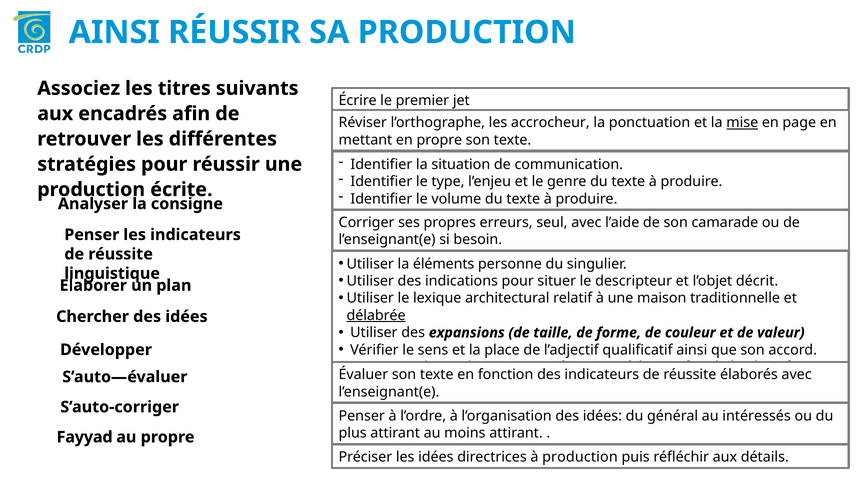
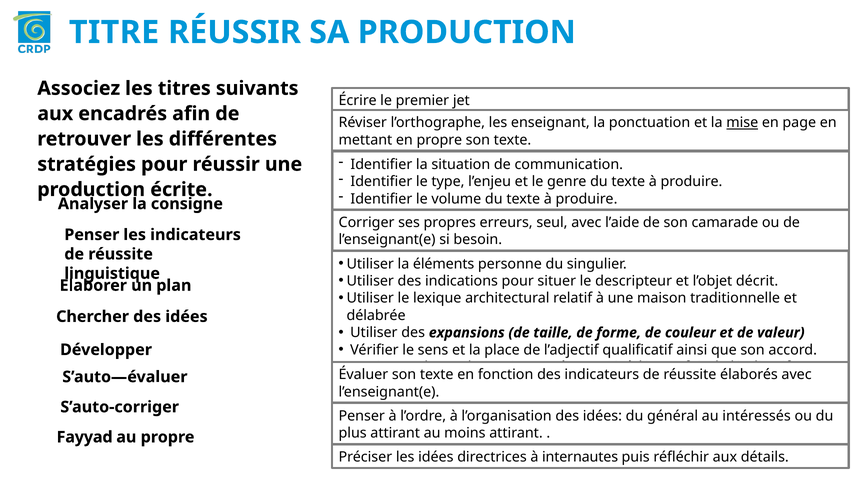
AINSI: AINSI -> TITRE (114, 32)
accrocheur: accrocheur -> enseignant (550, 123)
délabrée underline: present -> none (376, 315)
à production: production -> internautes (580, 457)
